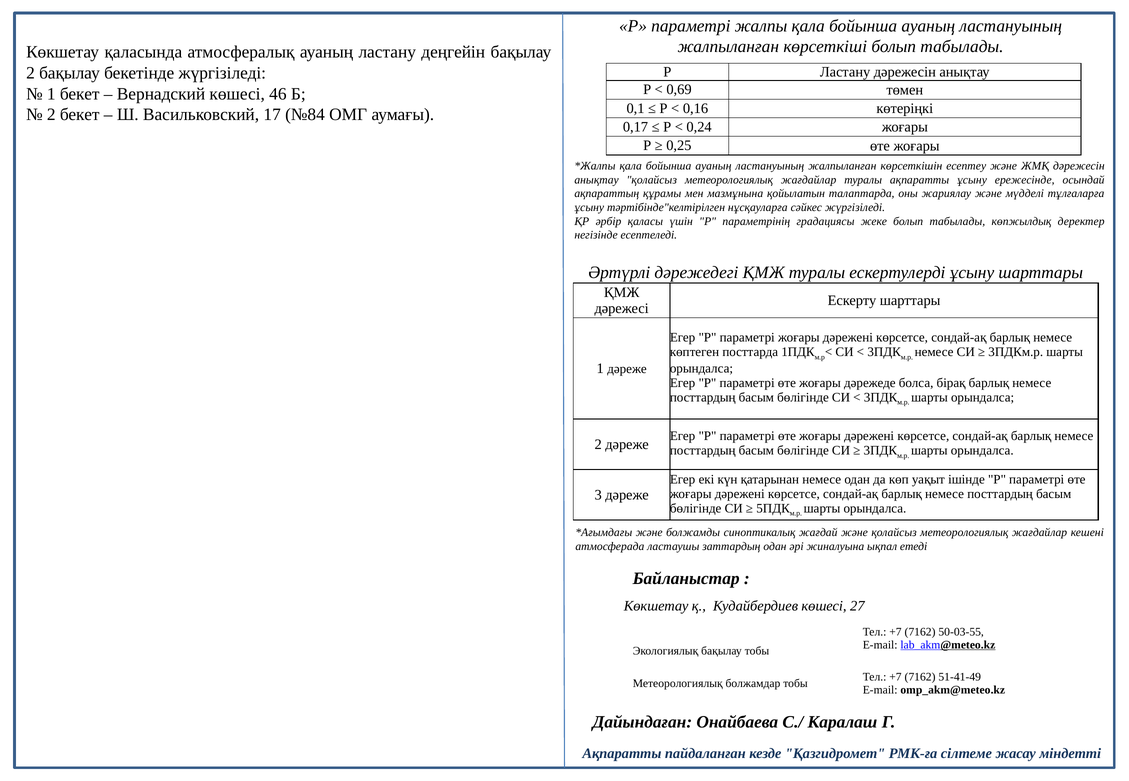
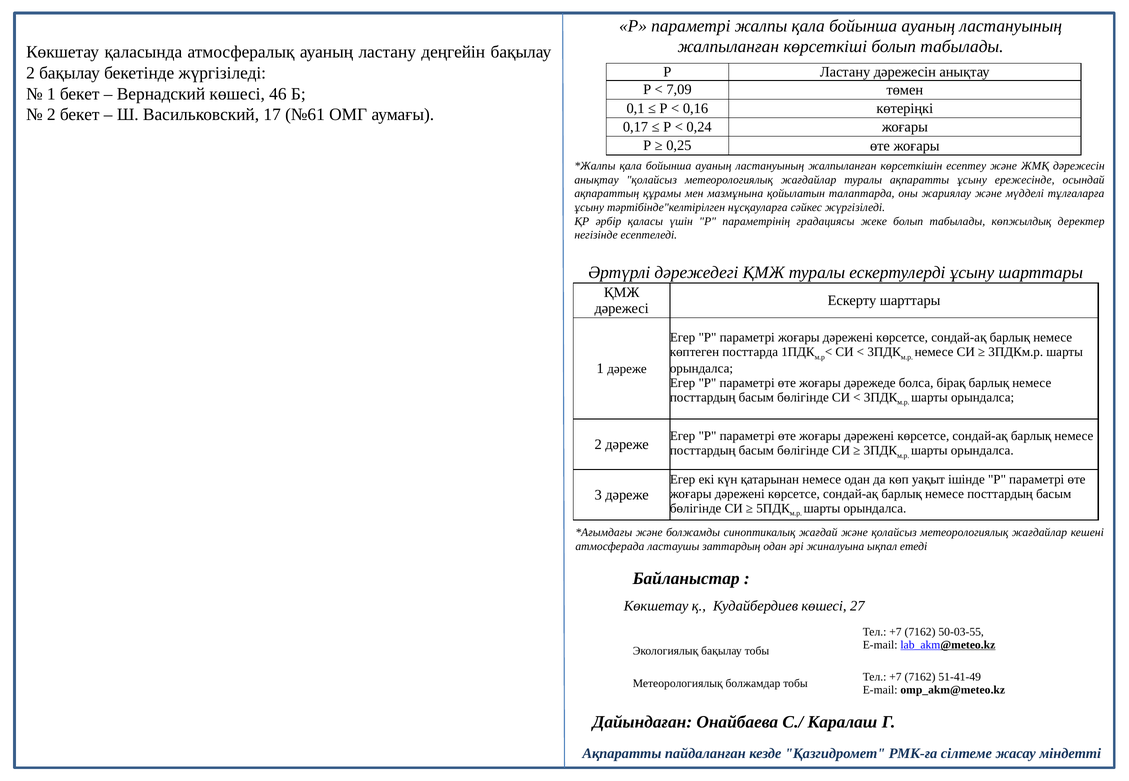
0,69: 0,69 -> 7,09 (679, 90)
№84: №84 -> №61 (305, 115)
